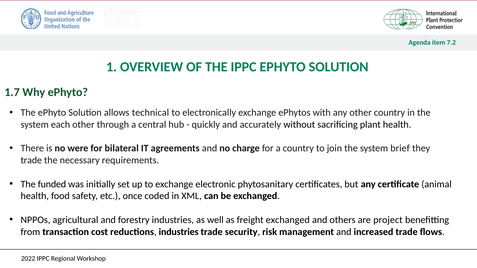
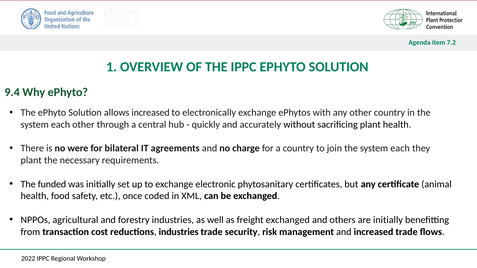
1.7: 1.7 -> 9.4 (12, 92)
allows technical: technical -> increased (151, 113)
join the system brief: brief -> each (400, 149)
trade: trade -> plant (31, 160)
are project: project -> initially (388, 220)
